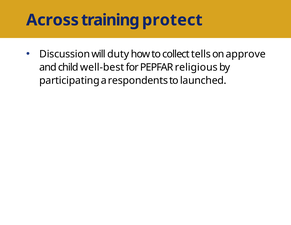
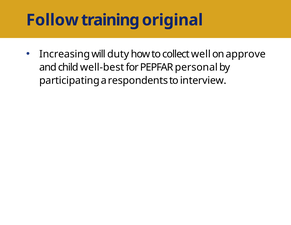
Across: Across -> Follow (52, 20)
protect: protect -> original (172, 20)
Discussion: Discussion -> Increasing (65, 54)
tells: tells -> well (201, 54)
religious: religious -> personal (196, 67)
launched: launched -> interview (203, 81)
